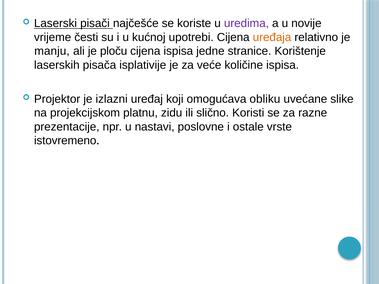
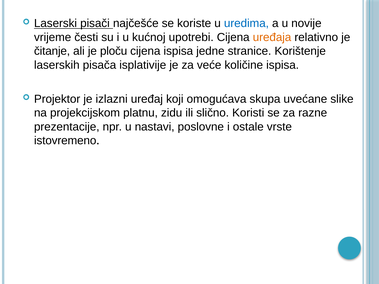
uredima colour: purple -> blue (246, 23)
manju: manju -> čitanje (52, 51)
obliku: obliku -> skupa (265, 99)
